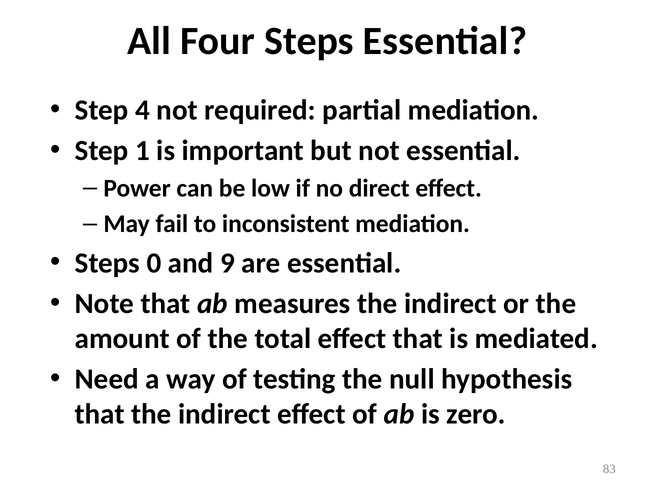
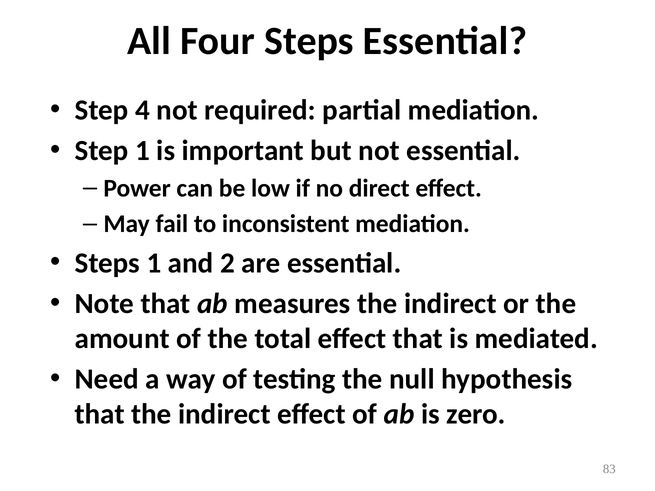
Steps 0: 0 -> 1 (154, 263)
9: 9 -> 2 (228, 263)
